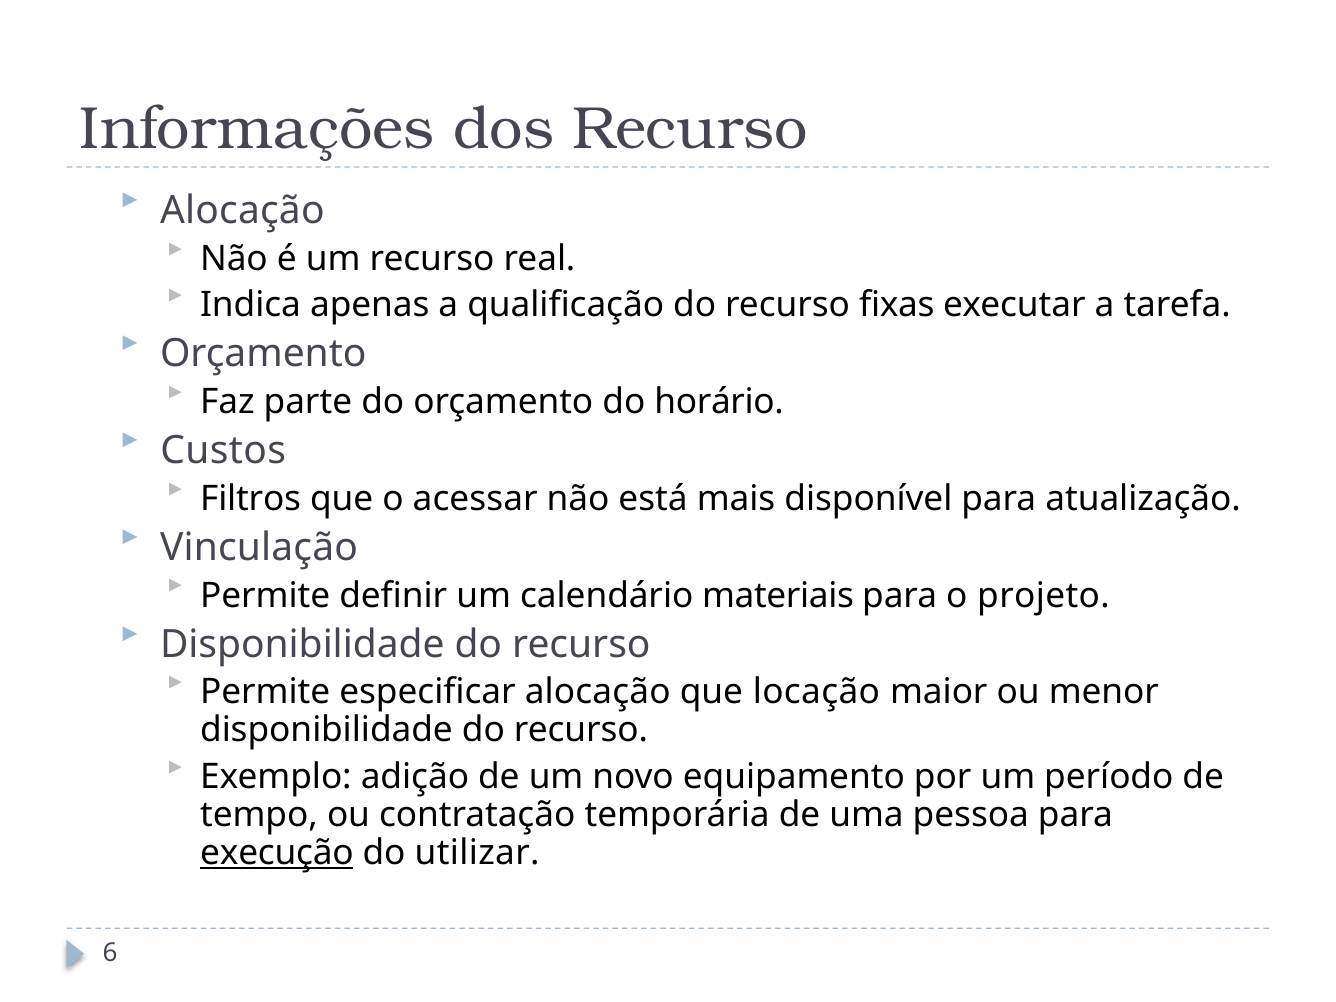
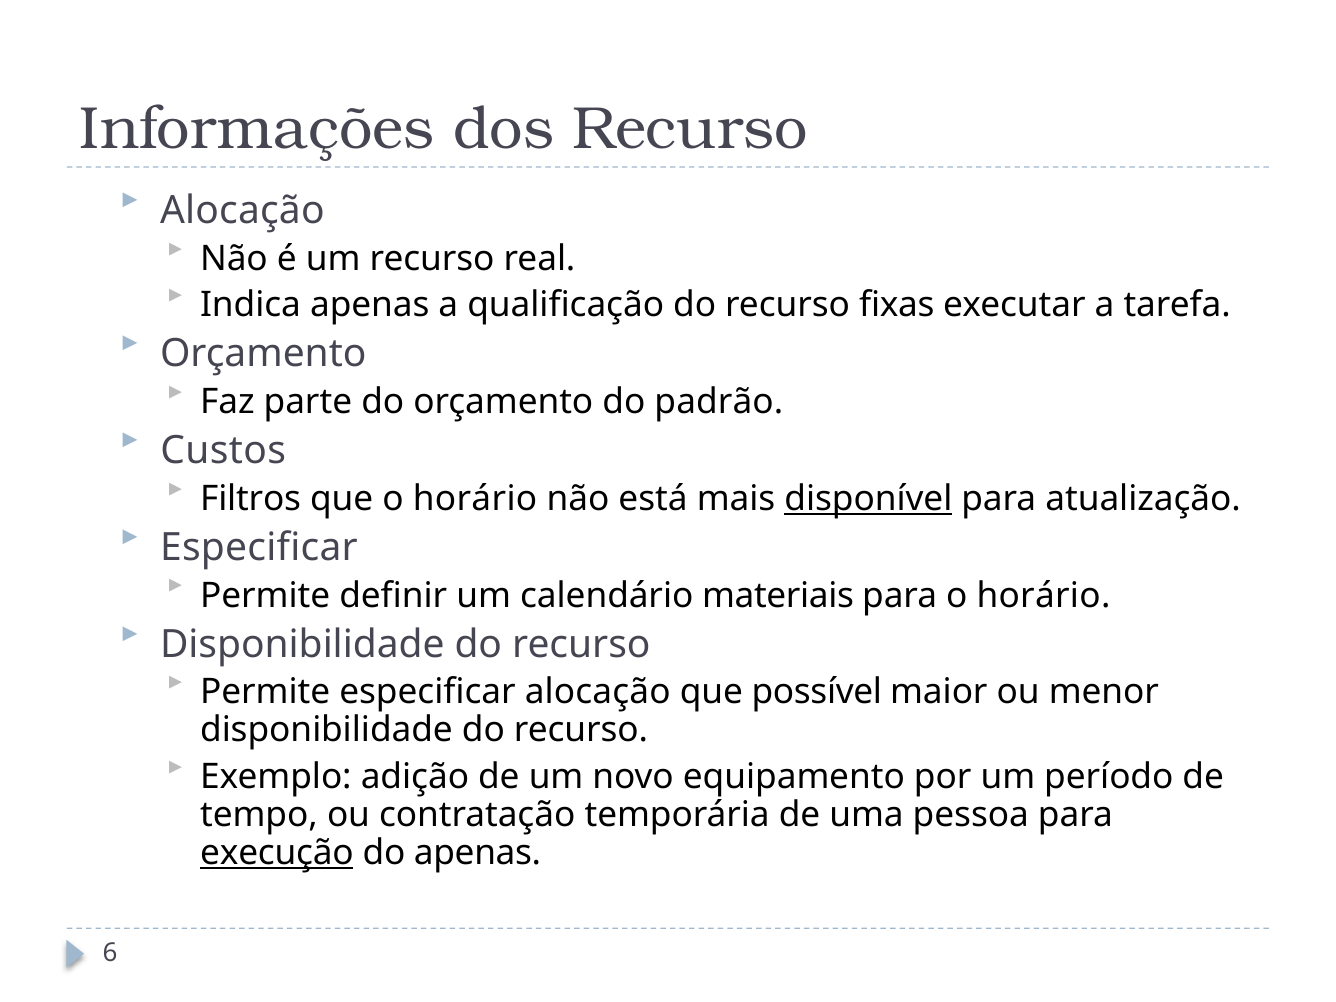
horário: horário -> padrão (719, 402)
que o acessar: acessar -> horário (475, 499)
disponível underline: none -> present (868, 499)
Vinculação: Vinculação -> Especificar (259, 548)
para o projeto: projeto -> horário (1043, 595)
locação: locação -> possível (817, 692)
do utilizar: utilizar -> apenas (478, 853)
